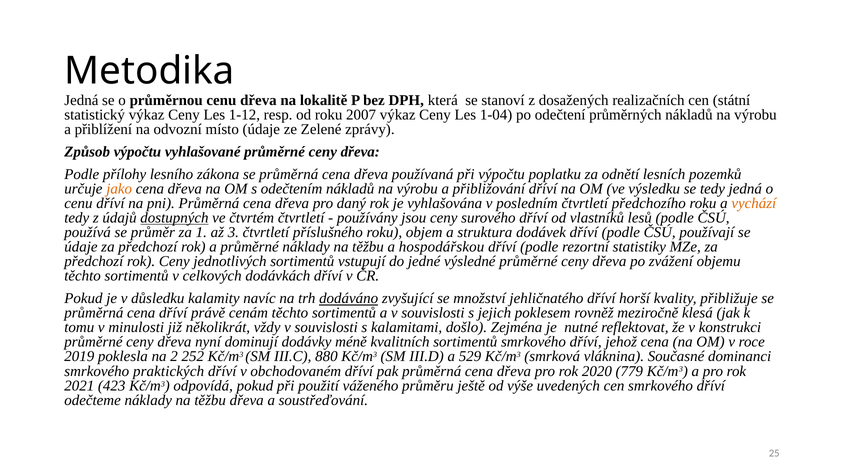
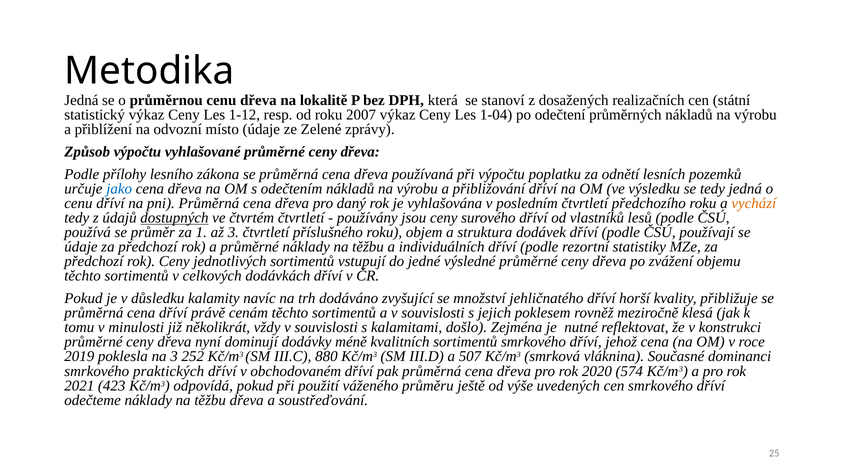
jako colour: orange -> blue (119, 189)
hospodářskou: hospodářskou -> individuálních (442, 247)
dodáváno underline: present -> none (349, 298)
na 2: 2 -> 3 (174, 356)
529: 529 -> 507 (470, 356)
779: 779 -> 574 (629, 371)
